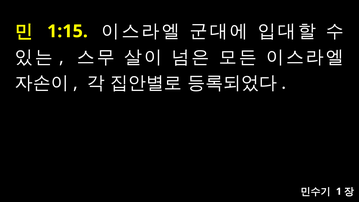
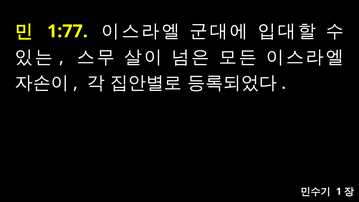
1:15: 1:15 -> 1:77 (67, 31)
